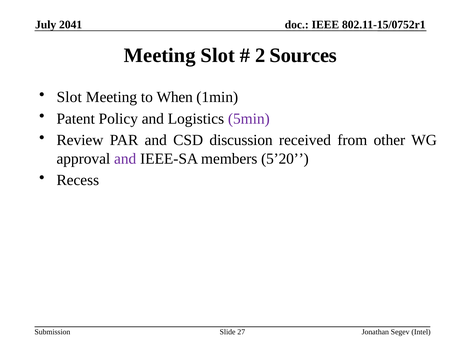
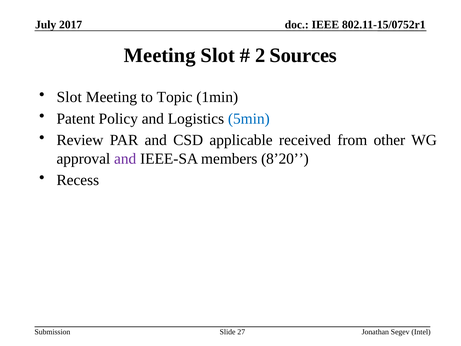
2041: 2041 -> 2017 (71, 25)
When: When -> Topic (175, 97)
5min colour: purple -> blue (249, 119)
discussion: discussion -> applicable (241, 140)
5’20: 5’20 -> 8’20 (285, 159)
